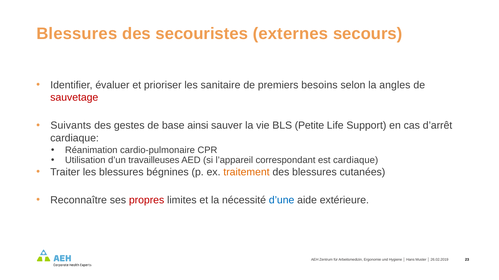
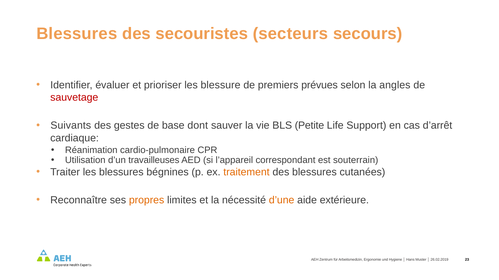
externes: externes -> secteurs (290, 34)
sanitaire: sanitaire -> blessure (221, 85)
besoins: besoins -> prévues (320, 85)
ainsi: ainsi -> dont (198, 126)
est cardiaque: cardiaque -> souterrain (356, 160)
propres colour: red -> orange (147, 201)
d’une colour: blue -> orange (282, 201)
